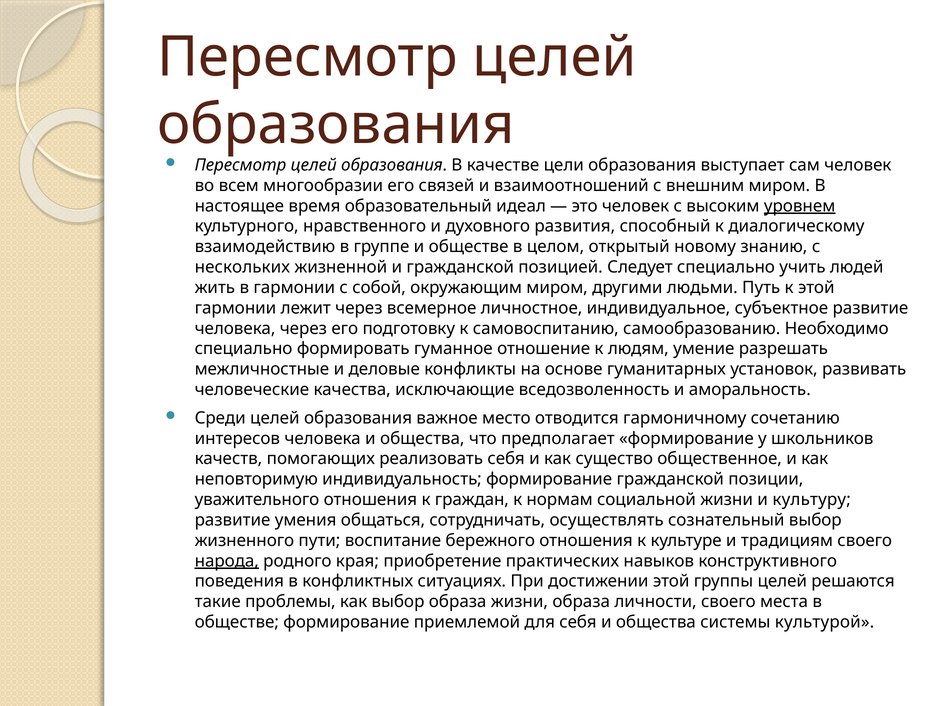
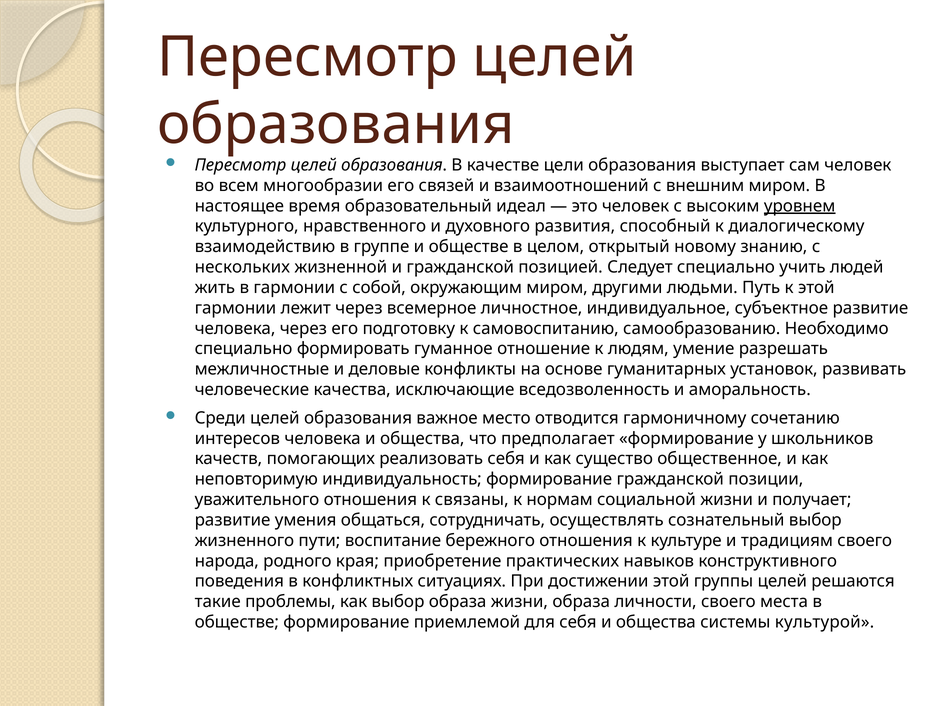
граждан: граждан -> связаны (472, 499)
культуру: культуру -> получает (812, 499)
народа underline: present -> none (227, 561)
